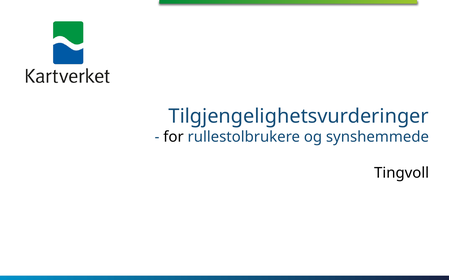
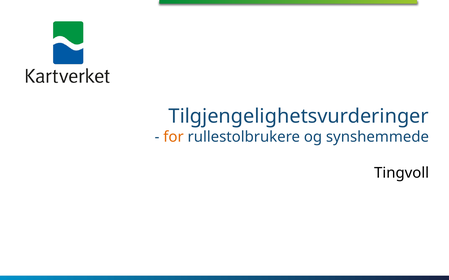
for colour: black -> orange (174, 137)
